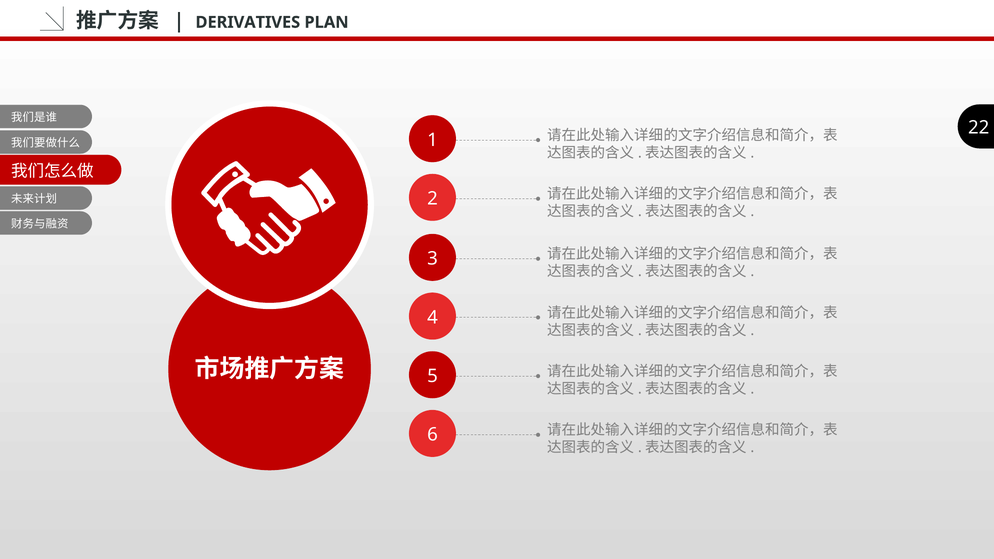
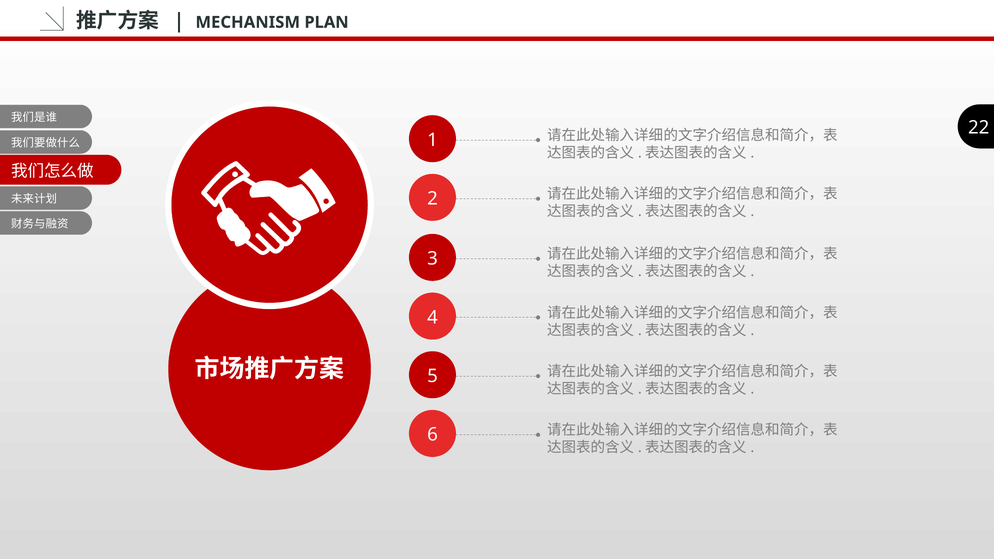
DERIVATIVES: DERIVATIVES -> MECHANISM (248, 22)
